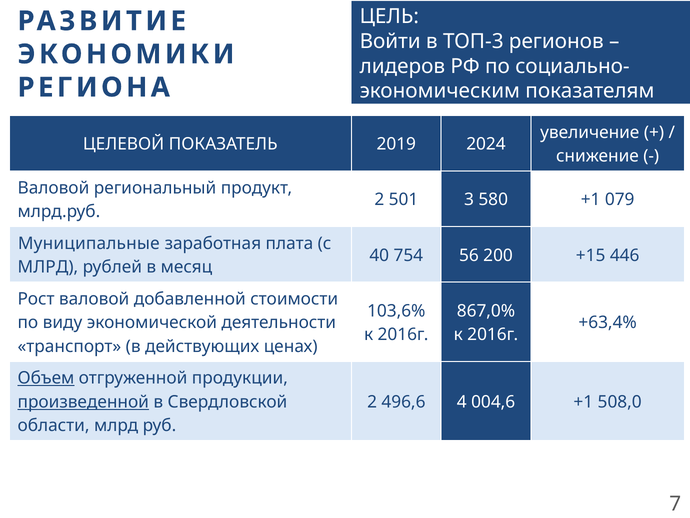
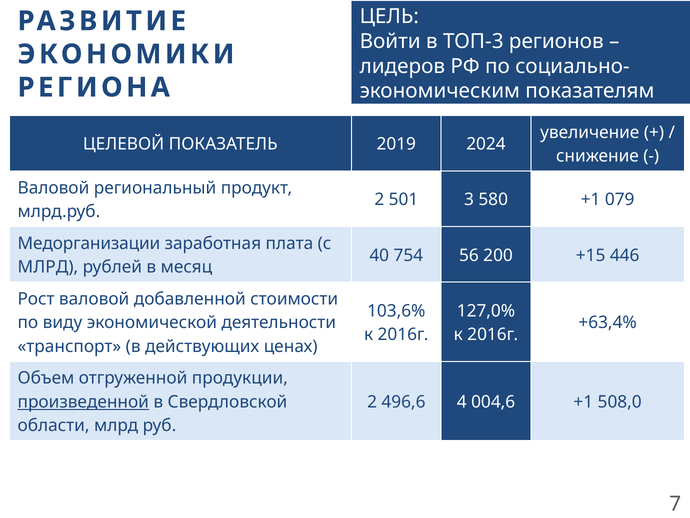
Муниципальные: Муниципальные -> Медорганизации (89, 243)
867,0%: 867,0% -> 127,0% (486, 311)
Объем underline: present -> none (46, 378)
